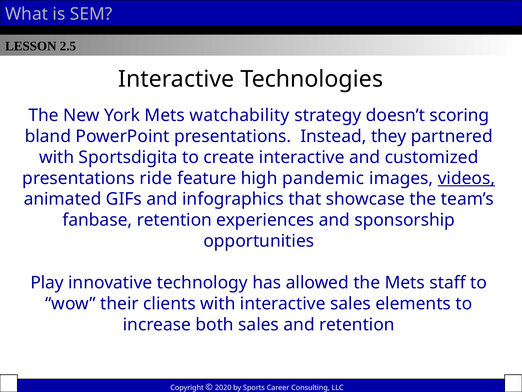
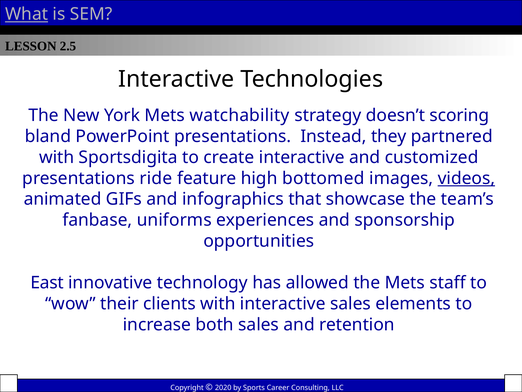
What underline: none -> present (27, 14)
pandemic: pandemic -> bottomed (323, 178)
fanbase retention: retention -> uniforms (174, 220)
Play: Play -> East (47, 282)
